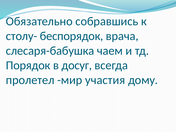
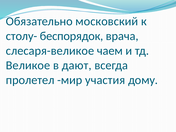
собравшись: собравшись -> московский (107, 21)
слесаря-бабушка: слесаря-бабушка -> слесаря-великое (50, 51)
Порядок: Порядок -> Великое (28, 65)
досуг: досуг -> дают (77, 65)
